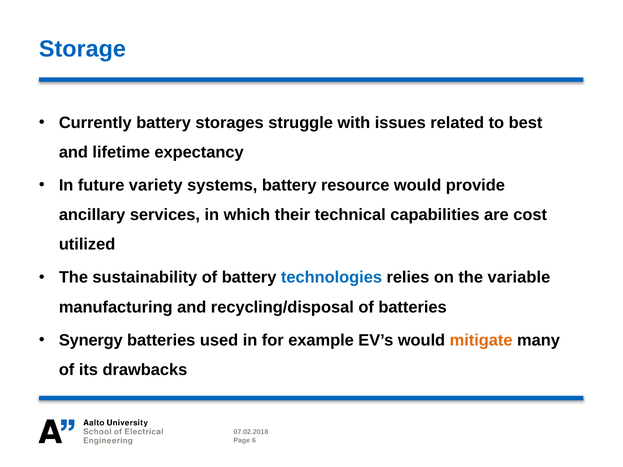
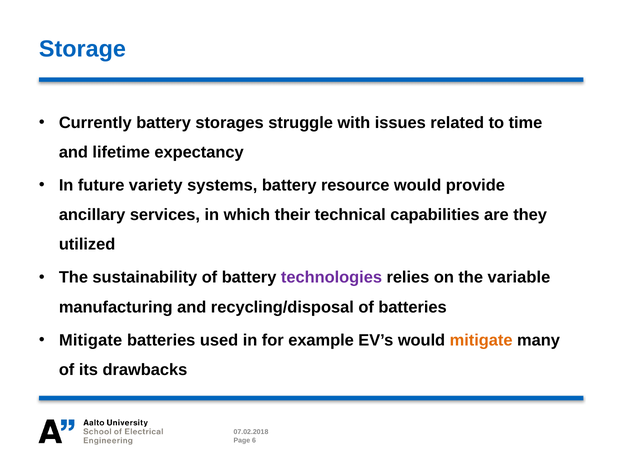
best: best -> time (525, 123)
cost: cost -> they (530, 215)
technologies colour: blue -> purple (331, 278)
Synergy: Synergy -> Mitigate (91, 340)
